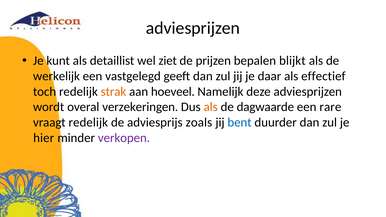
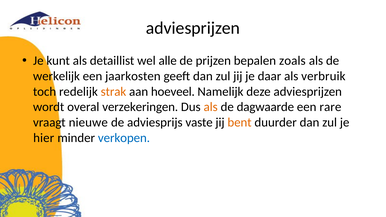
ziet: ziet -> alle (168, 61)
blijkt: blijkt -> zoals (292, 61)
vastgelegd: vastgelegd -> jaarkosten (133, 76)
effectief: effectief -> verbruik (323, 76)
vraagt redelijk: redelijk -> nieuwe (88, 123)
zoals: zoals -> vaste (199, 123)
bent colour: blue -> orange (240, 123)
verkopen colour: purple -> blue (124, 138)
